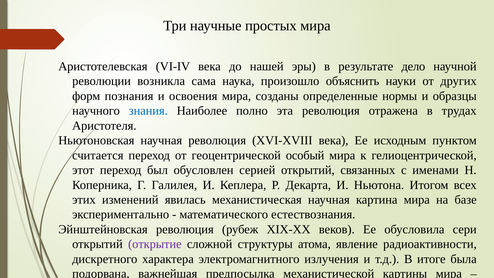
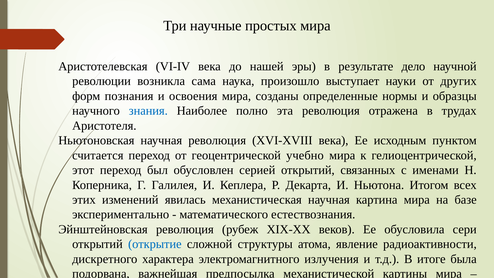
произошло объяснить: объяснить -> выступает (353, 81)
особый: особый -> учебно (305, 155)
открытие colour: purple -> blue (155, 244)
